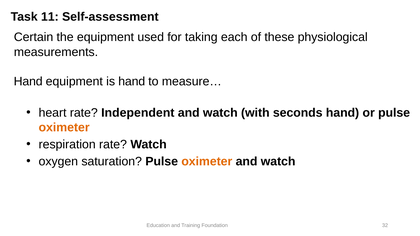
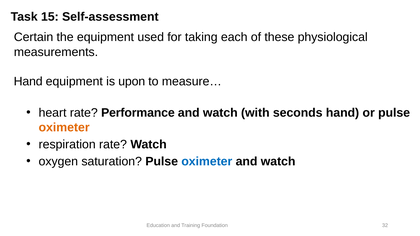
11: 11 -> 15 (50, 17)
is hand: hand -> upon (132, 81)
Independent: Independent -> Performance (138, 113)
oximeter colour: orange -> blue (207, 162)
